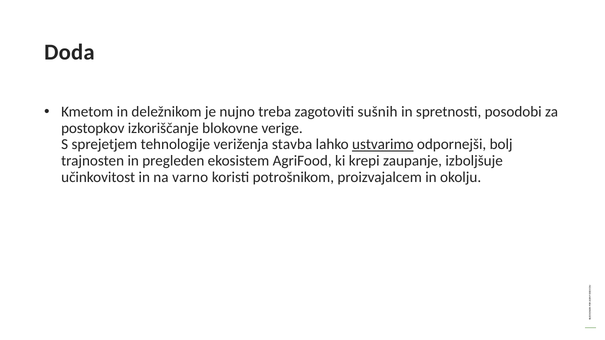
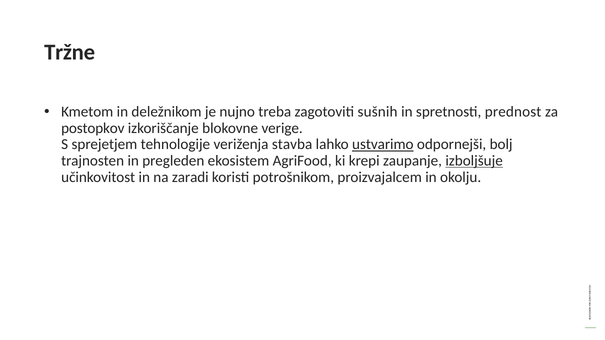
Doda: Doda -> Tržne (70, 52)
posodobi: posodobi -> prednost (513, 112)
izboljšuje underline: none -> present (474, 161)
varno: varno -> zaradi (190, 177)
